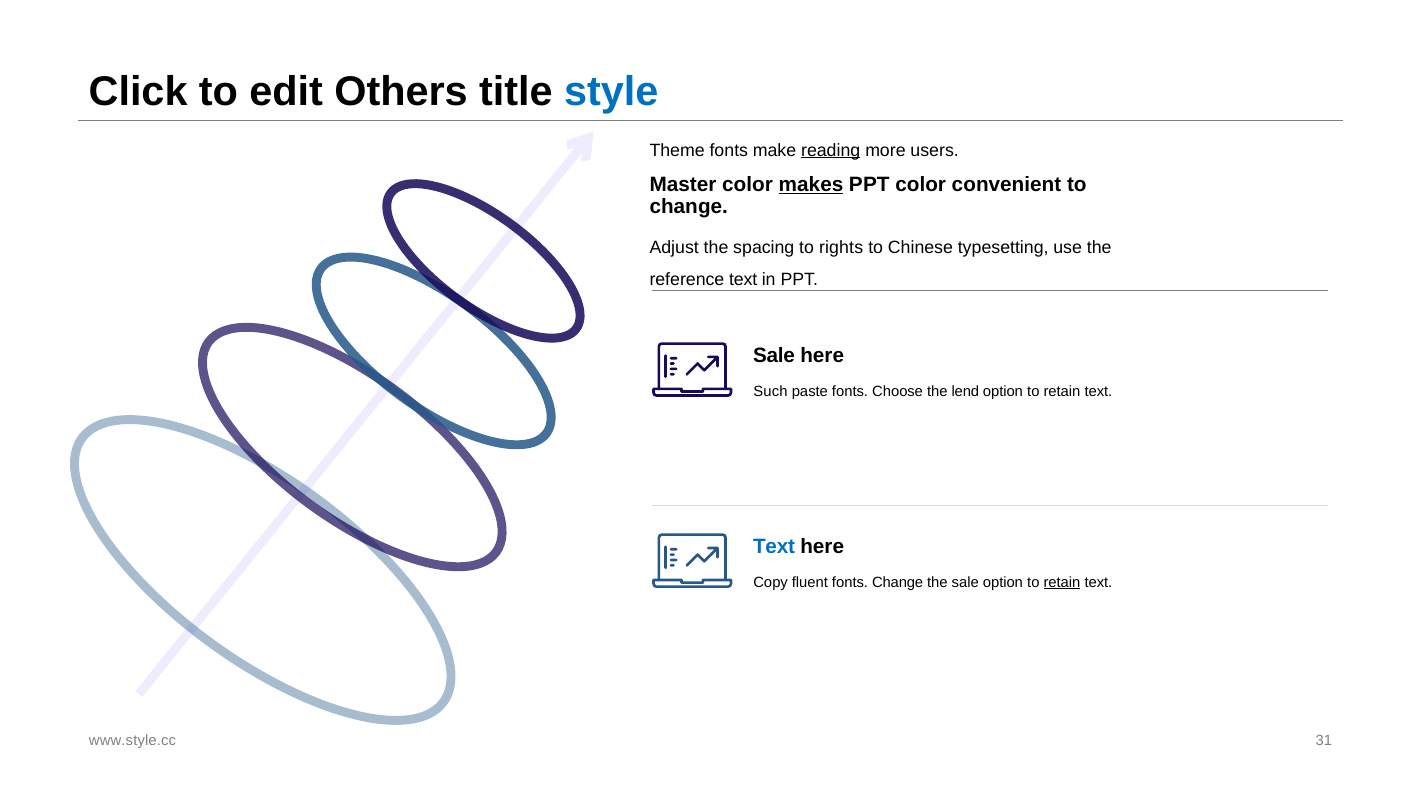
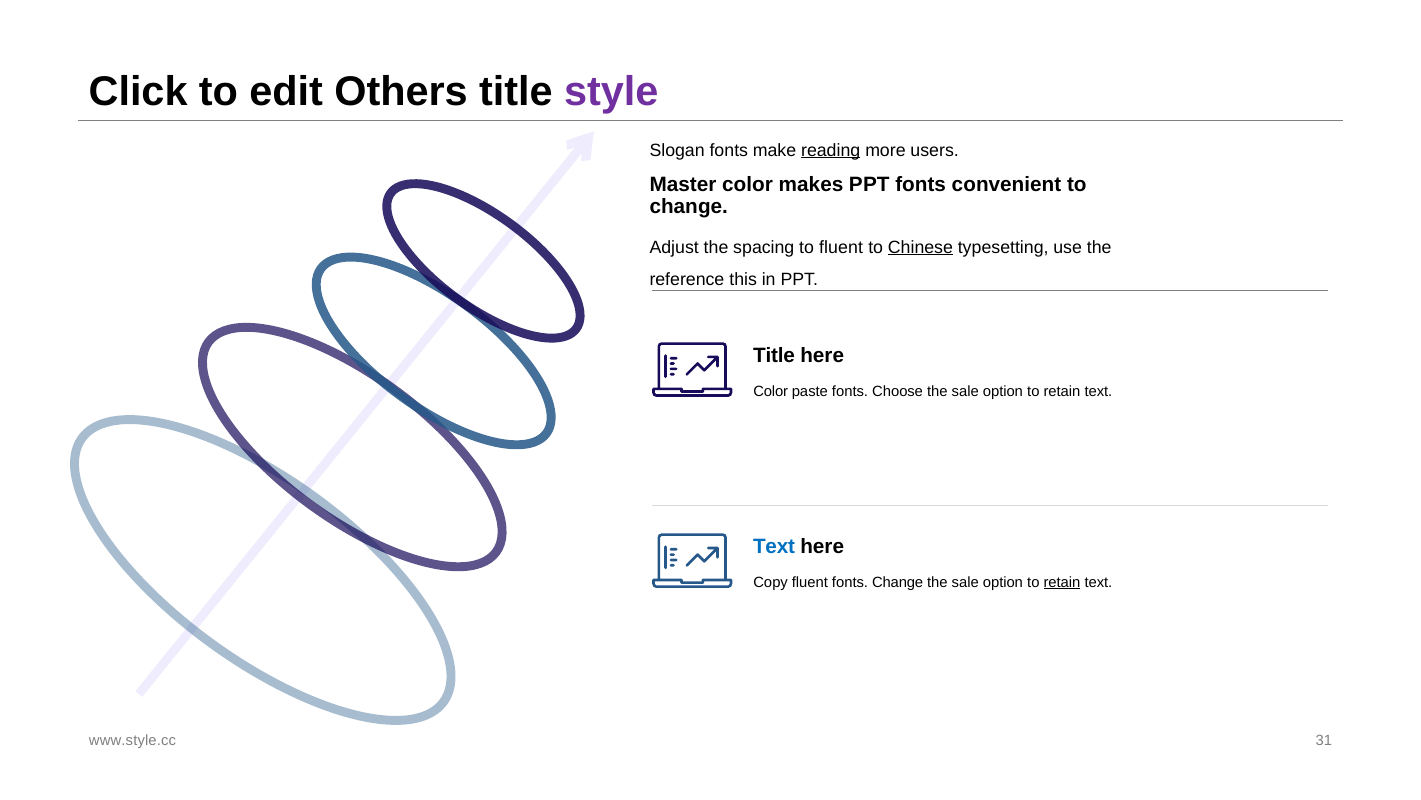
style colour: blue -> purple (611, 92)
Theme: Theme -> Slogan (677, 150)
makes underline: present -> none (811, 184)
PPT color: color -> fonts (921, 184)
to rights: rights -> fluent (841, 247)
Chinese underline: none -> present (920, 247)
reference text: text -> this (743, 279)
Sale: Sale -> Title (774, 356)
Such: Such -> Color (771, 391)
Choose the lend: lend -> sale (965, 391)
